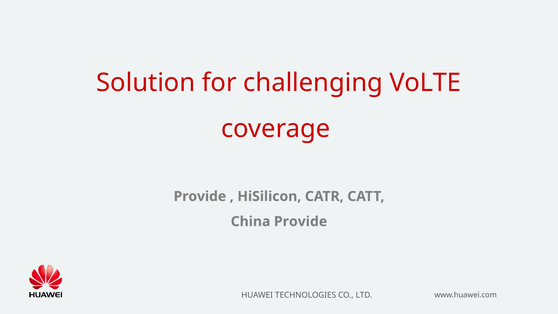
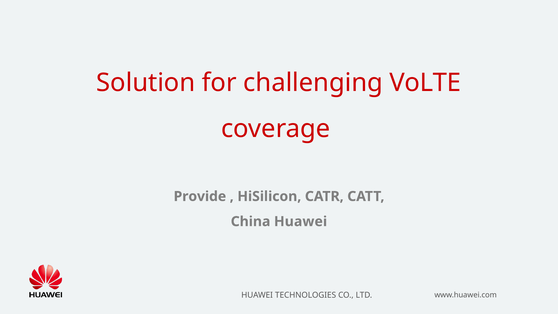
China Provide: Provide -> Huawei (301, 221)
